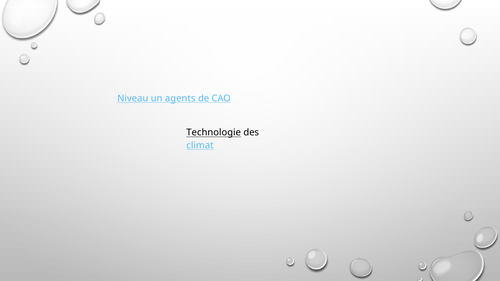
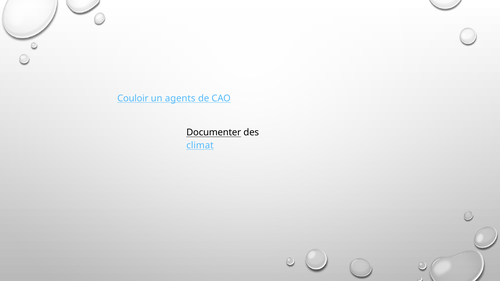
Niveau: Niveau -> Couloir (133, 98)
Technologie: Technologie -> Documenter (214, 133)
